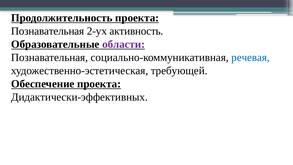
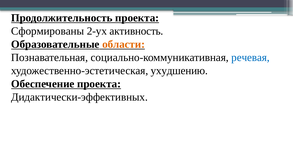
Познавательная: Познавательная -> Сформированы (48, 31)
области colour: purple -> orange (124, 44)
требующей: требующей -> ухудшению (179, 71)
